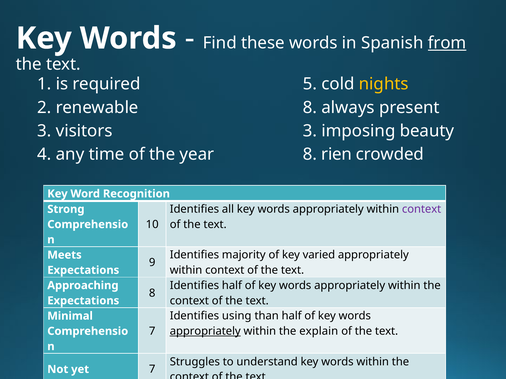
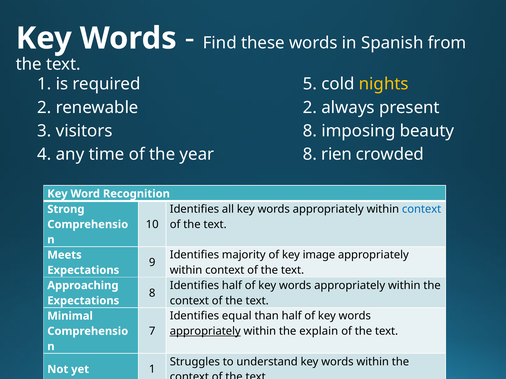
from underline: present -> none (447, 43)
renewable 8: 8 -> 2 (310, 108)
visitors 3: 3 -> 8 (310, 131)
context colour: purple -> blue (422, 209)
varied: varied -> image (319, 255)
using: using -> equal (237, 316)
yet 7: 7 -> 1 (152, 370)
